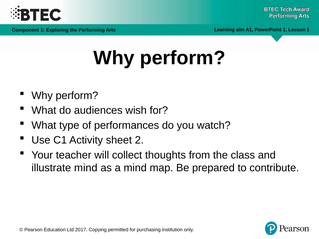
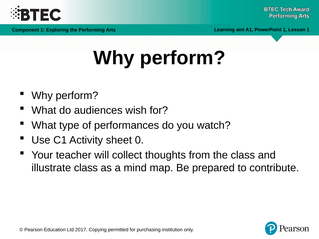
2: 2 -> 0 (139, 140)
illustrate mind: mind -> class (86, 168)
